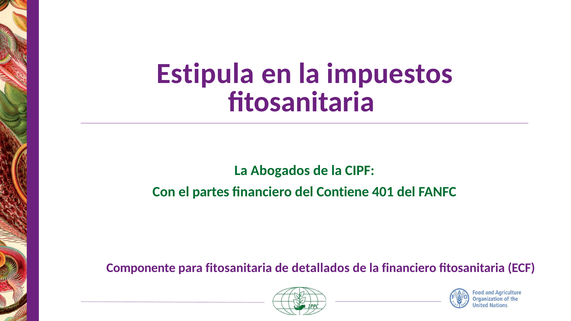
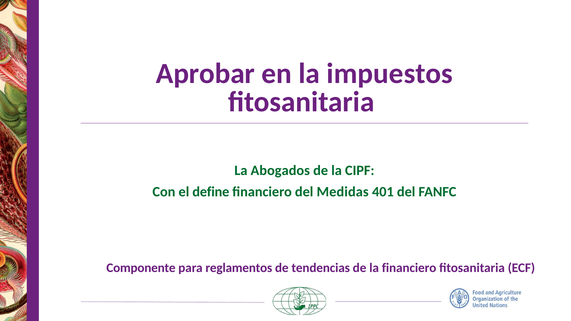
Estipula: Estipula -> Aprobar (205, 74)
partes: partes -> define (211, 192)
Contiene: Contiene -> Medidas (343, 192)
para fitosanitaria: fitosanitaria -> reglamentos (239, 268)
detallados: detallados -> tendencias (321, 268)
